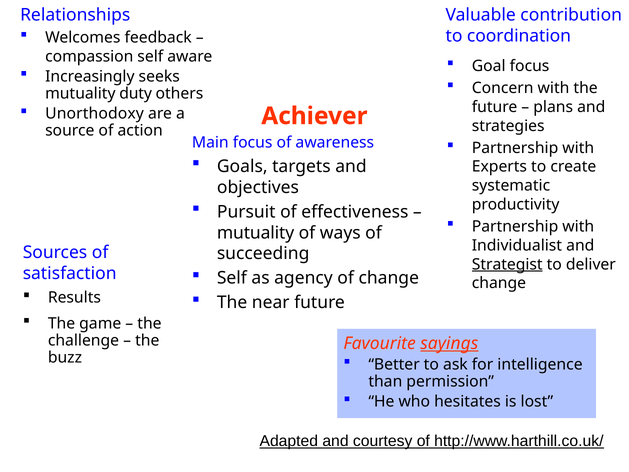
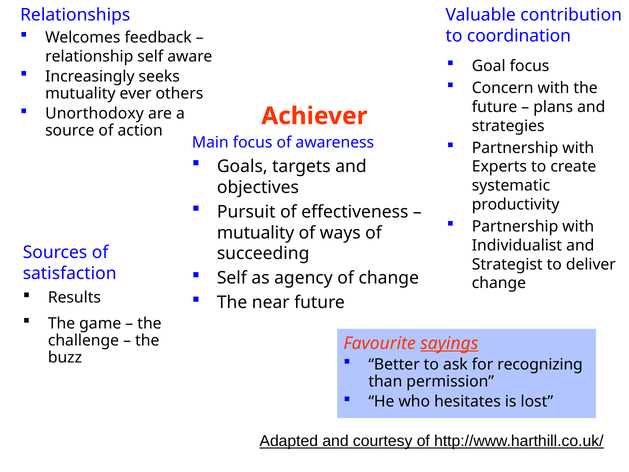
compassion: compassion -> relationship (89, 57)
duty: duty -> ever (136, 93)
Strategist underline: present -> none (507, 264)
intelligence: intelligence -> recognizing (540, 364)
